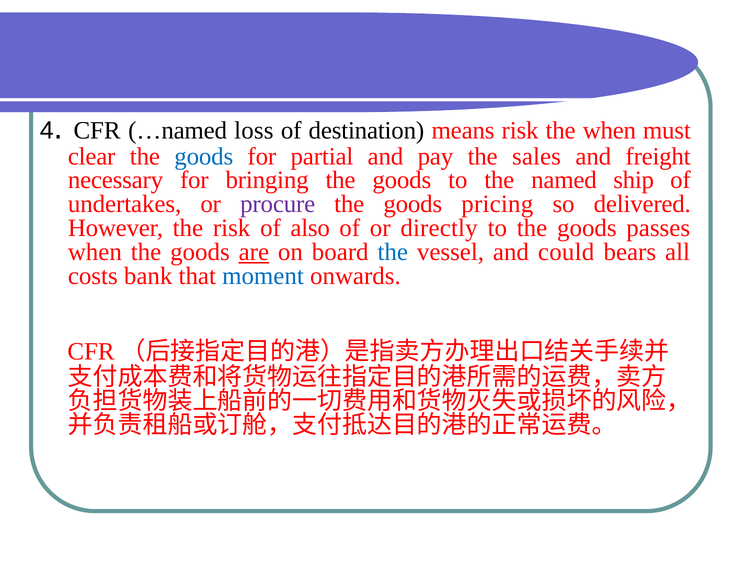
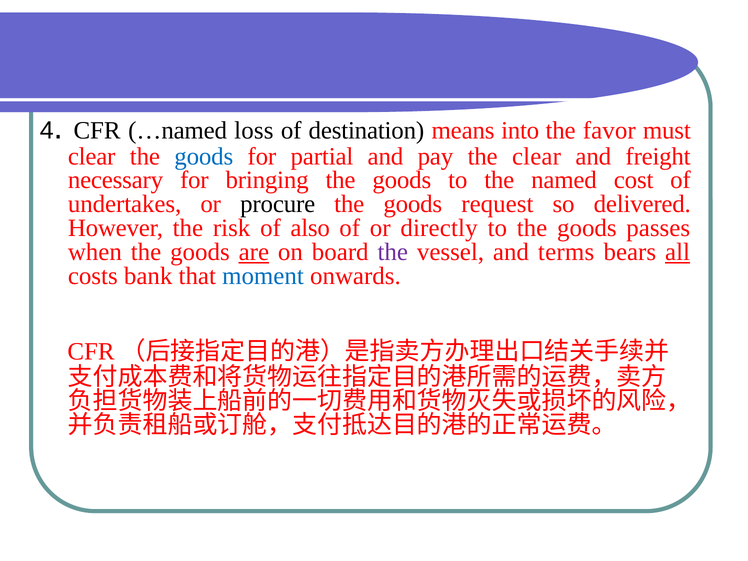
means risk: risk -> into (520, 131)
the when: when -> favor (609, 131)
the sales: sales -> clear (537, 156)
ship: ship -> cost (634, 180)
procure colour: purple -> black (278, 204)
pricing: pricing -> request (497, 204)
the colour: blue -> purple (393, 252)
could: could -> terms (566, 252)
all underline: none -> present (678, 252)
